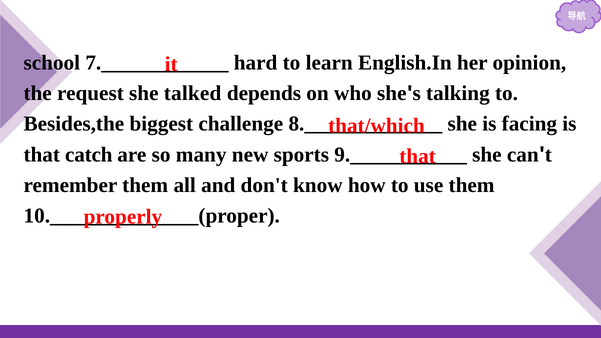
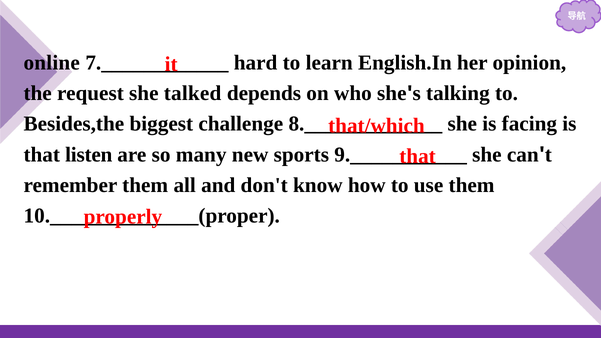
school: school -> online (52, 63)
catch: catch -> listen (89, 155)
